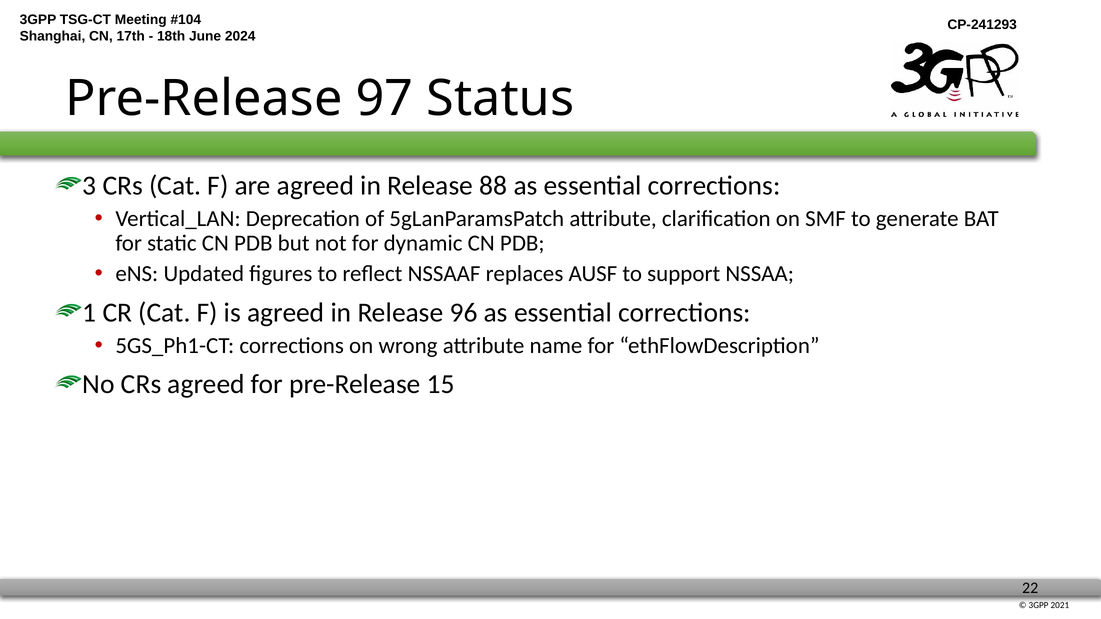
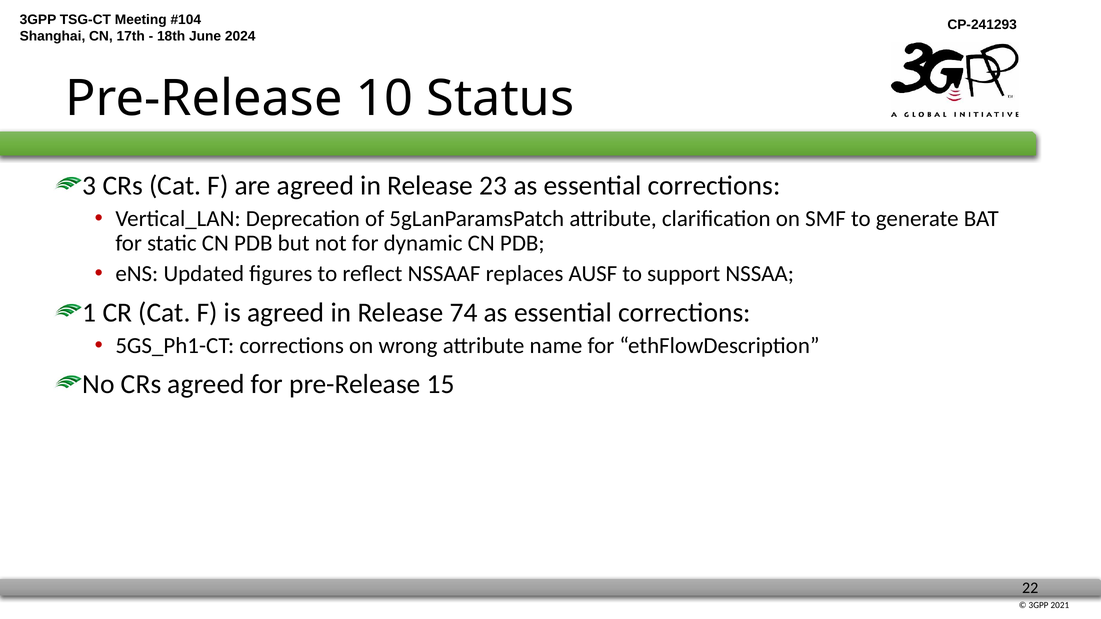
97: 97 -> 10 (384, 98)
88: 88 -> 23 (493, 186)
96: 96 -> 74 (464, 313)
